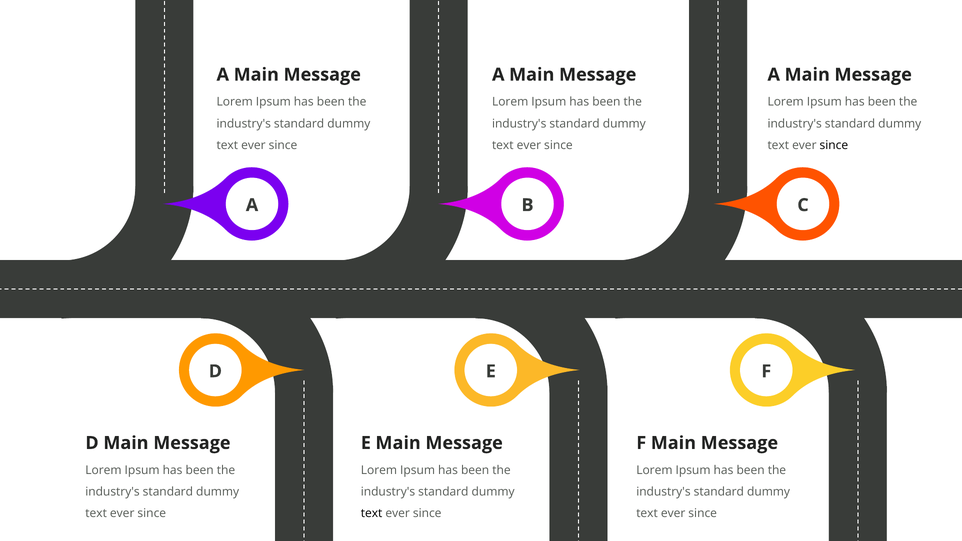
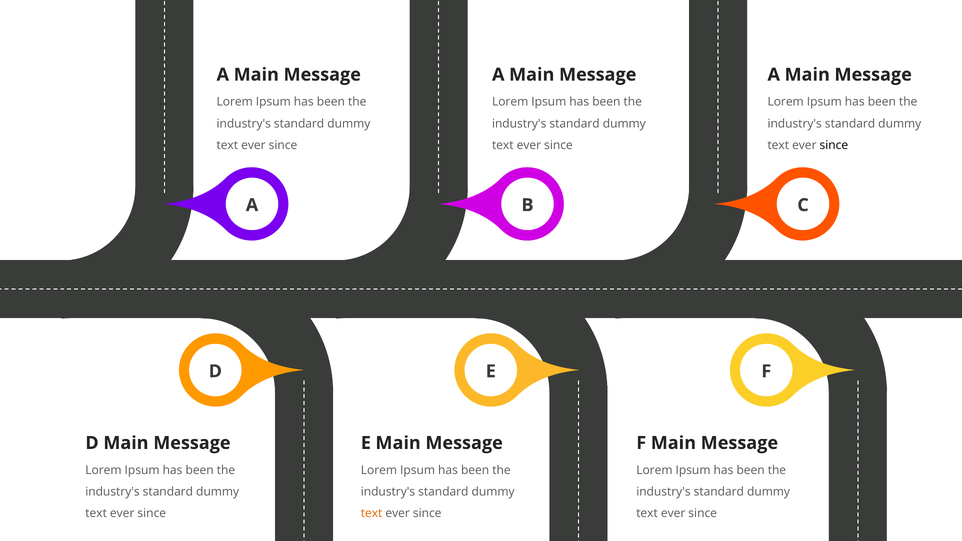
text colour: black -> orange (372, 514)
